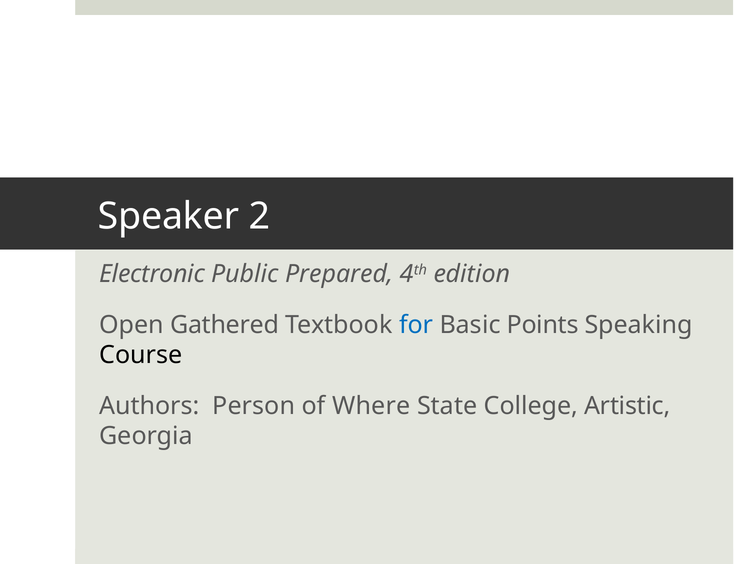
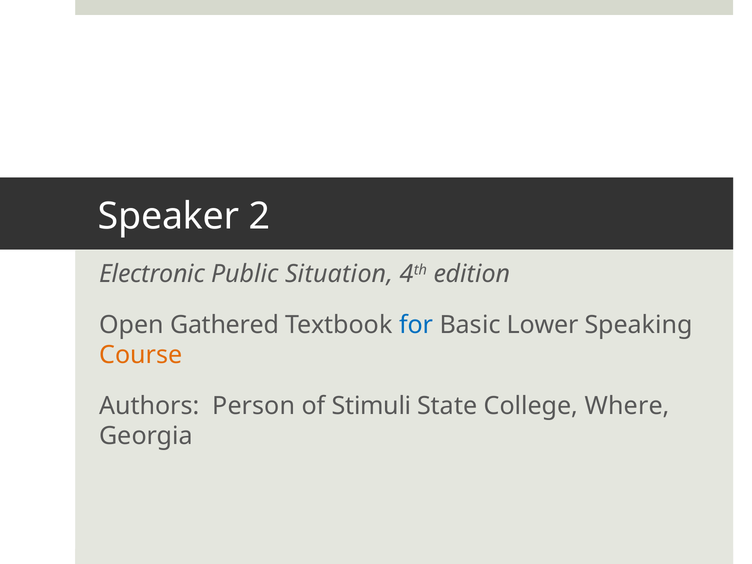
Prepared: Prepared -> Situation (339, 274)
Points: Points -> Lower (543, 325)
Course colour: black -> orange (141, 355)
Where: Where -> Stimuli (372, 406)
Artistic: Artistic -> Where (627, 406)
